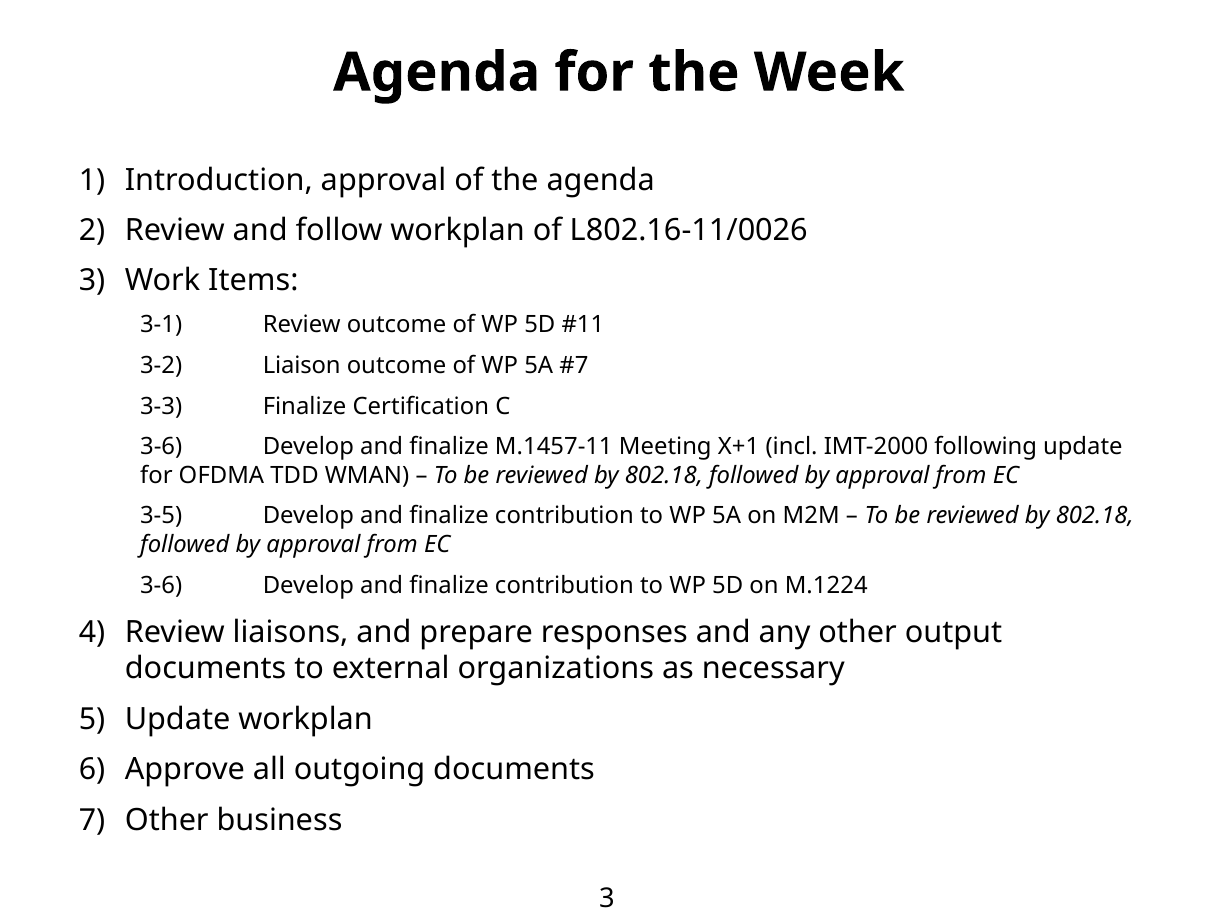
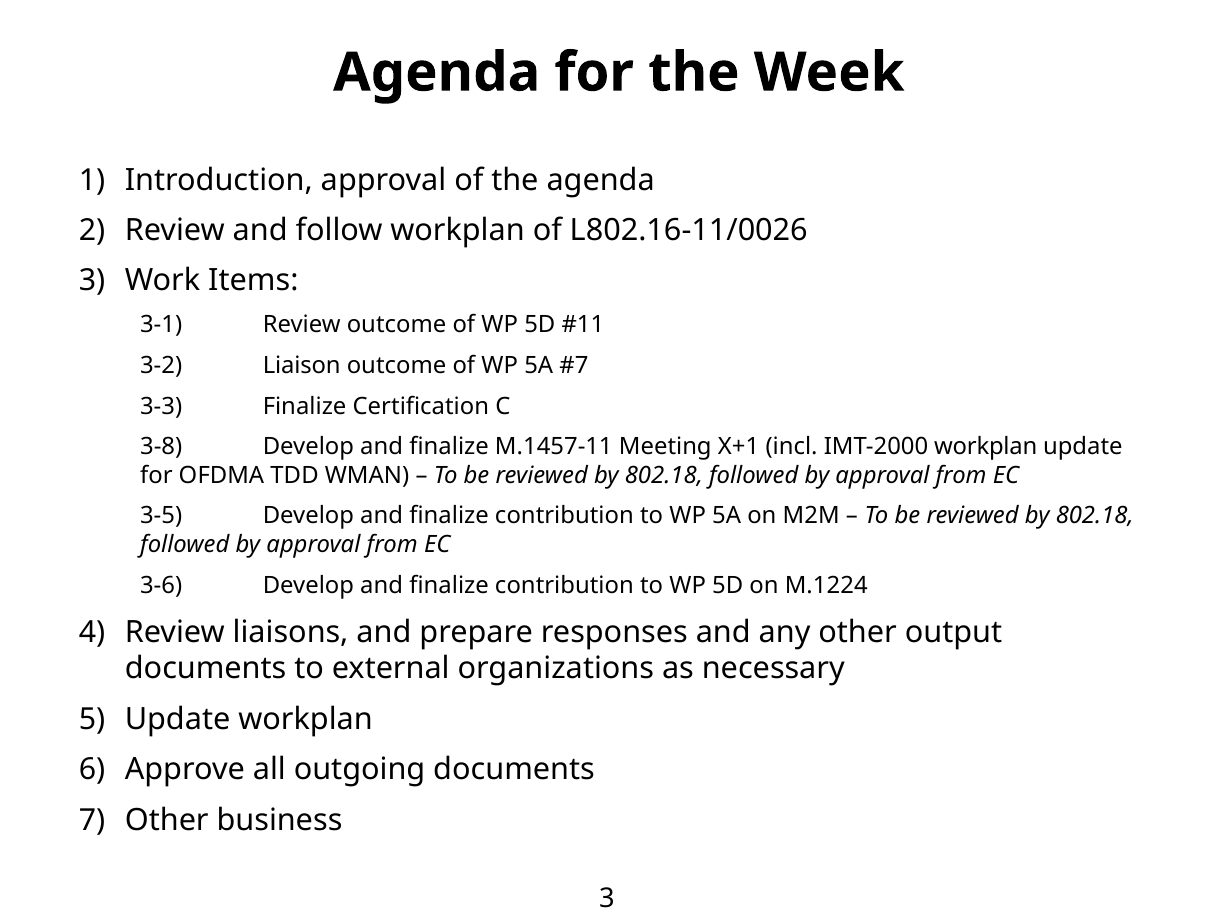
3-6: 3-6 -> 3-8 (161, 446)
IMT-2000 following: following -> workplan (986, 446)
